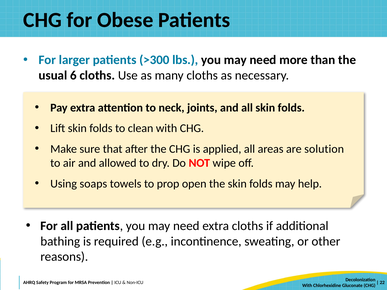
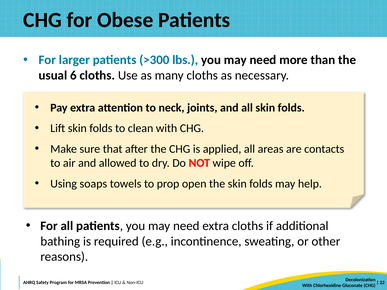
solution: solution -> contacts (324, 149)
